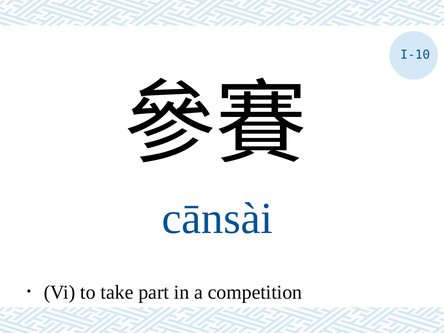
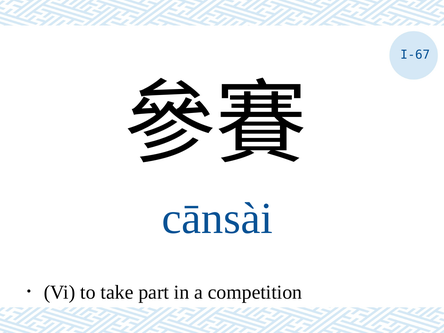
I-10: I-10 -> I-67 (415, 55)
